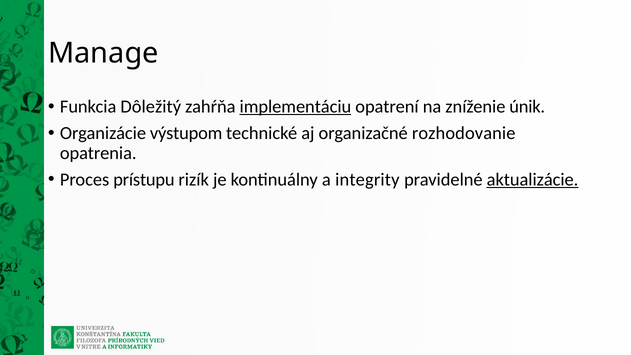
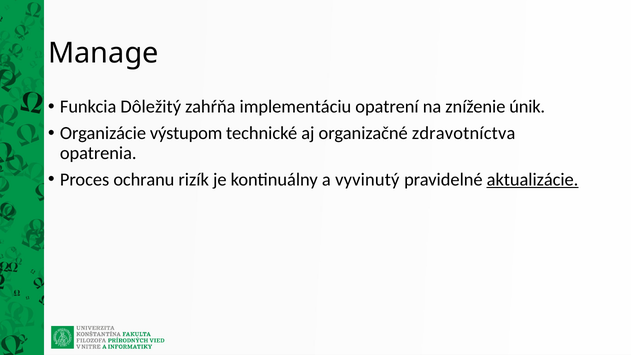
implementáciu underline: present -> none (295, 107)
rozhodovanie: rozhodovanie -> zdravotníctva (464, 133)
prístupu: prístupu -> ochranu (144, 179)
integrity: integrity -> vyvinutý (367, 179)
